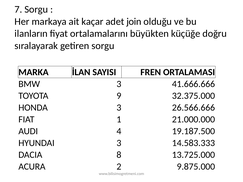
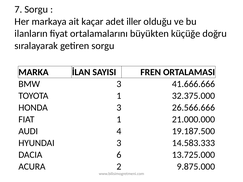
join: join -> iller (134, 22)
TOYOTA 9: 9 -> 1 (119, 96)
8: 8 -> 6 (119, 155)
